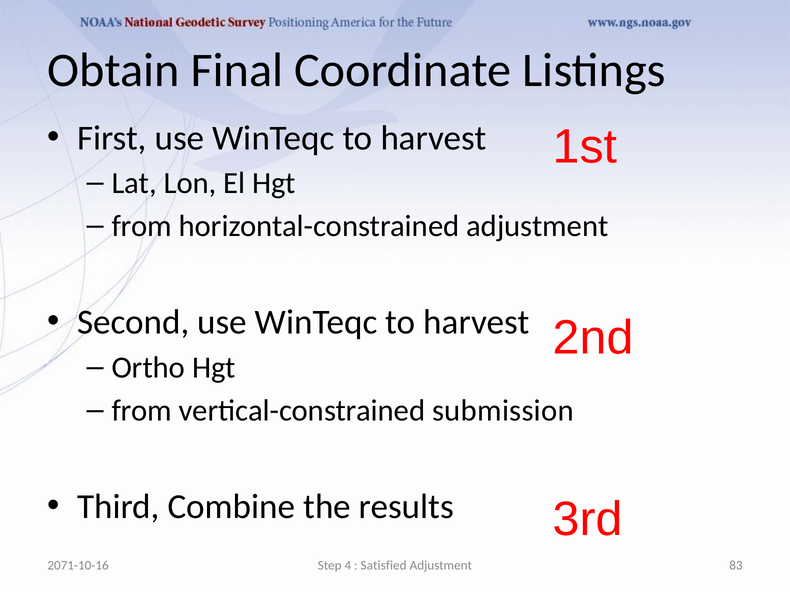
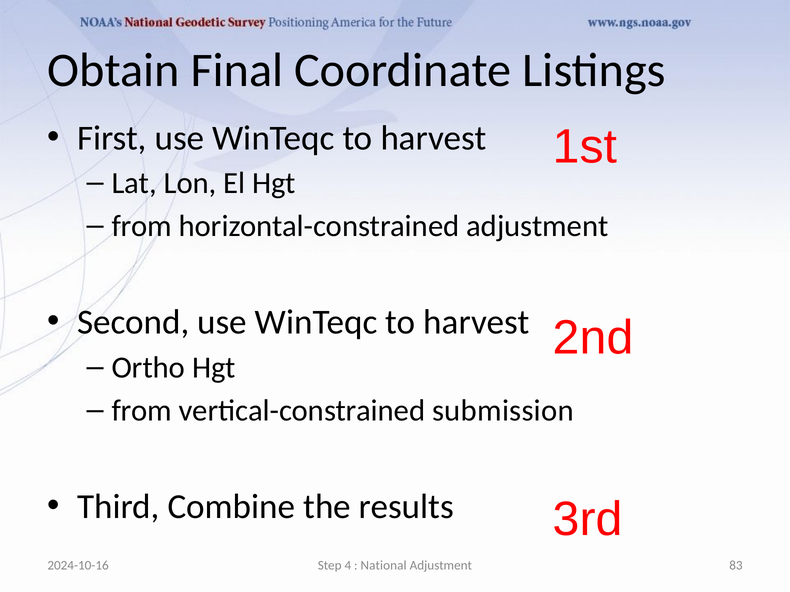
2071-10-16: 2071-10-16 -> 2024-10-16 (78, 566)
Satisfied: Satisfied -> National (384, 566)
